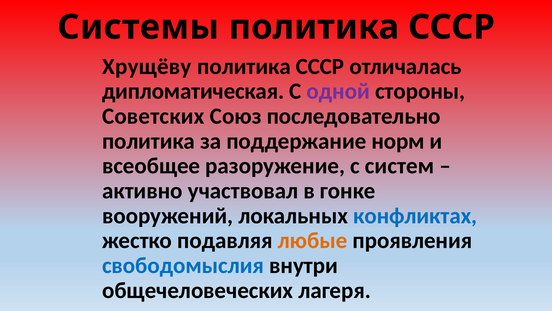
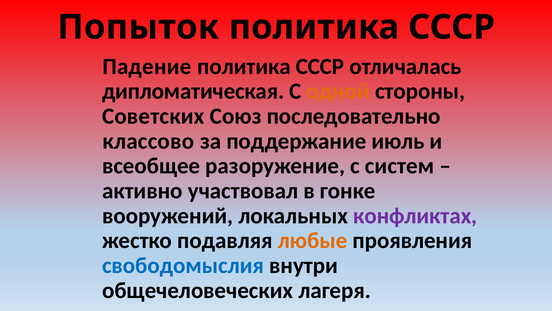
Системы: Системы -> Попыток (138, 27)
Хрущёву: Хрущёву -> Падение (147, 66)
одной colour: purple -> orange (338, 91)
политика: политика -> классово (148, 141)
норм: норм -> июль (398, 141)
конфликтах colour: blue -> purple (415, 215)
